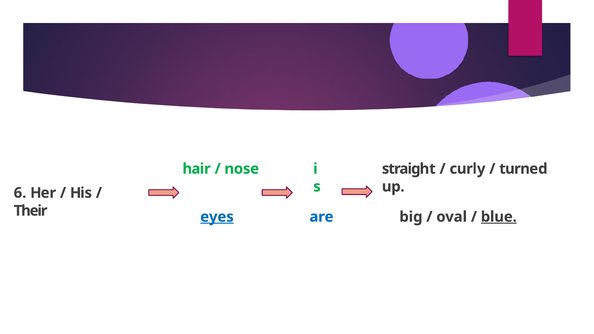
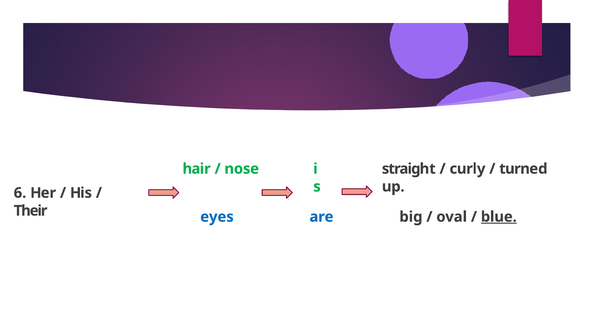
eyes underline: present -> none (217, 217)
